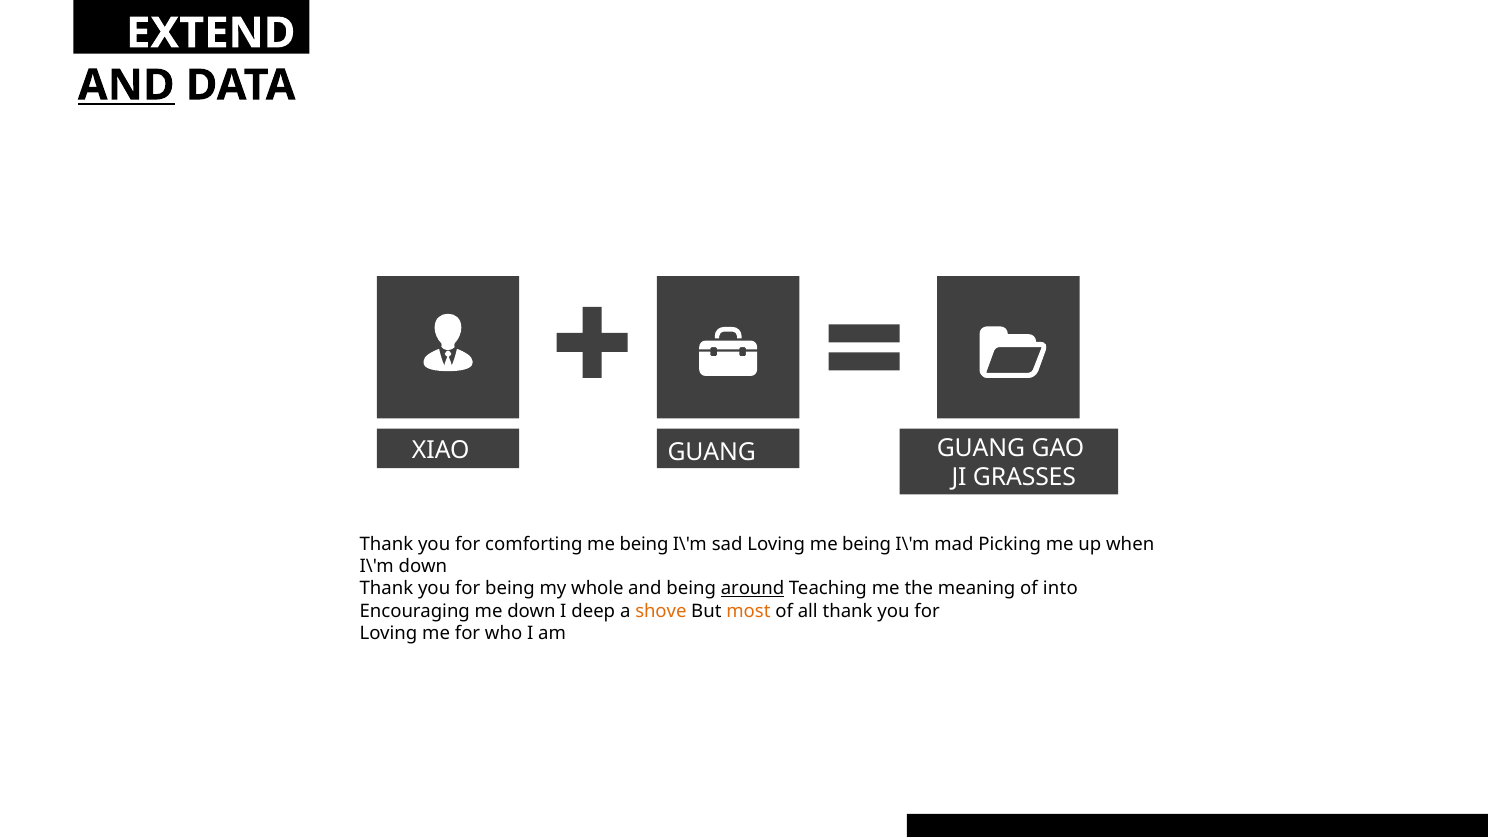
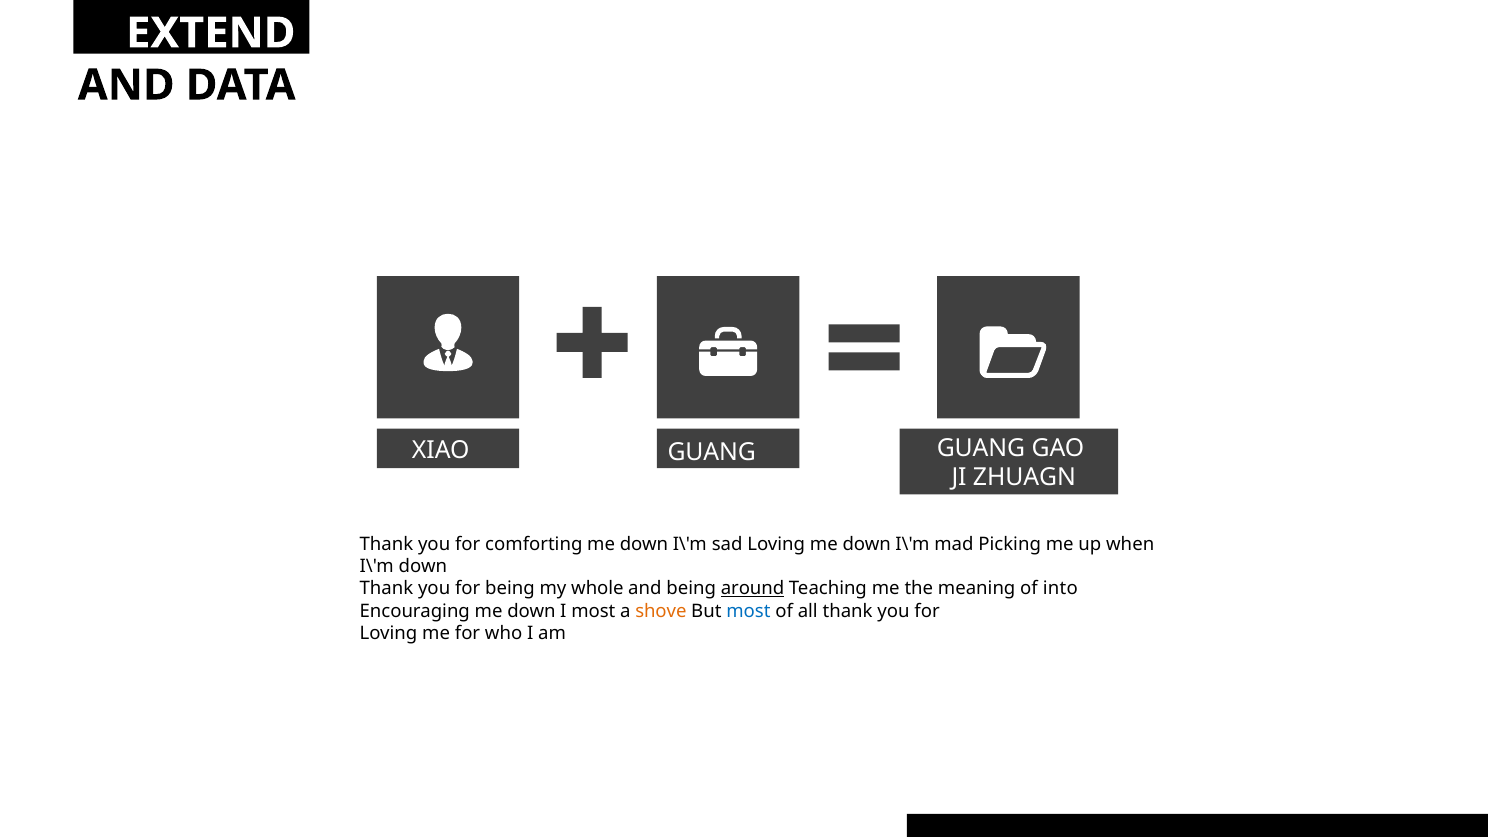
AND underline: present -> none (126, 85)
GRASSES: GRASSES -> ZHUAGN (1024, 478)
comforting me being: being -> down (644, 544)
Loving me being: being -> down (867, 544)
I deep: deep -> most (593, 611)
most colour: orange -> blue (748, 611)
